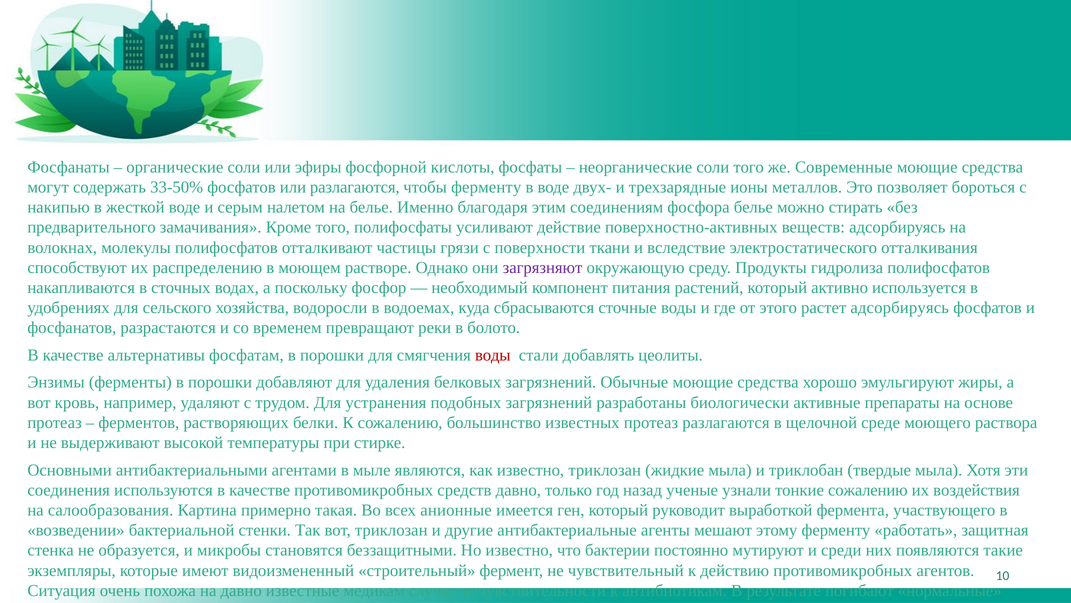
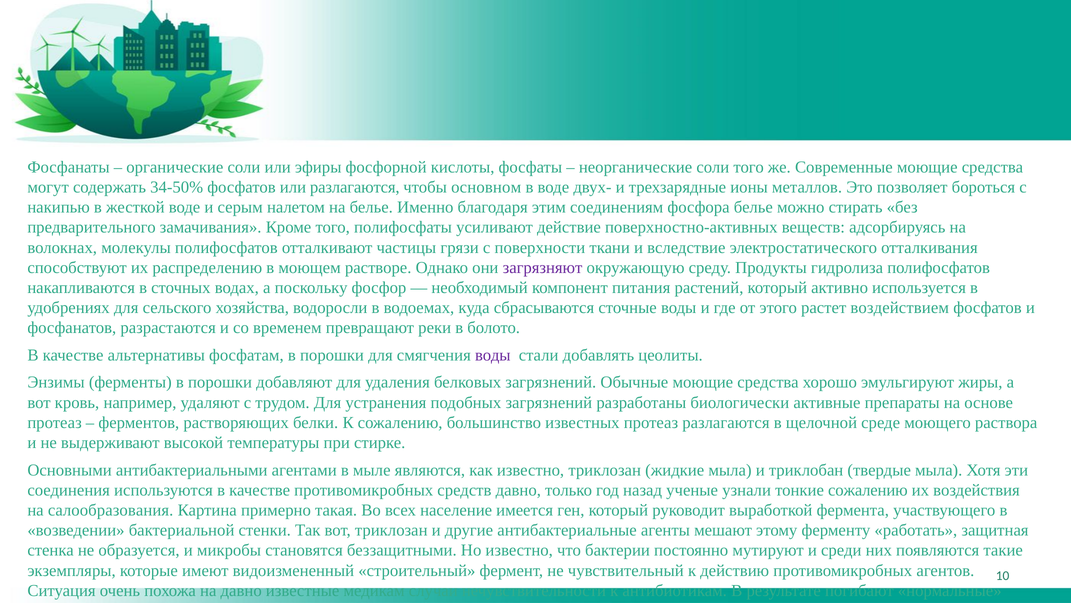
33-50%: 33-50% -> 34-50% (177, 187)
чтобы ферменту: ферменту -> основном (486, 187)
растет адсорбируясь: адсорбируясь -> воздействием (900, 308)
воды colour: red -> purple (493, 355)
анионные: анионные -> население (456, 510)
